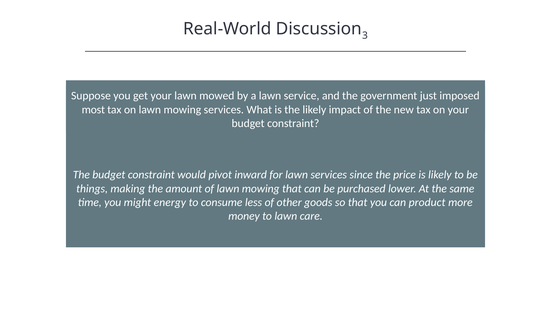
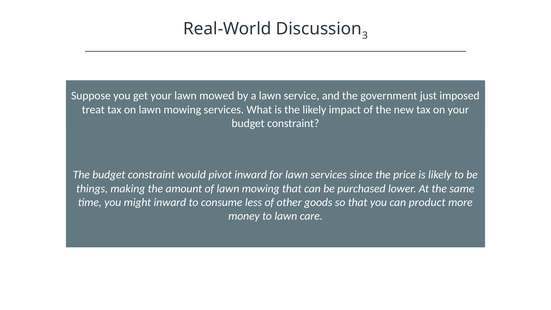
most: most -> treat (93, 110)
might energy: energy -> inward (170, 202)
